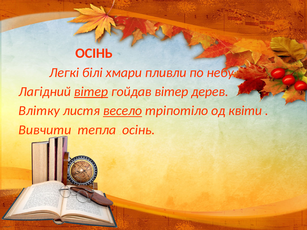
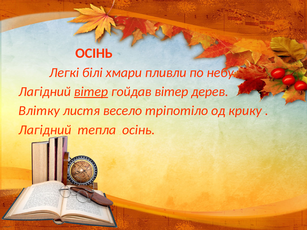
весело underline: present -> none (123, 111)
квіти: квіти -> крику (245, 111)
Вивчити: Вивчити -> Лагідний (45, 130)
